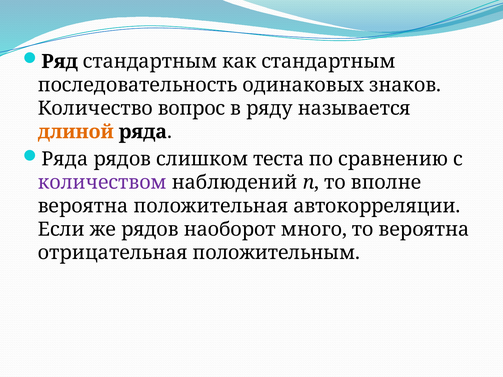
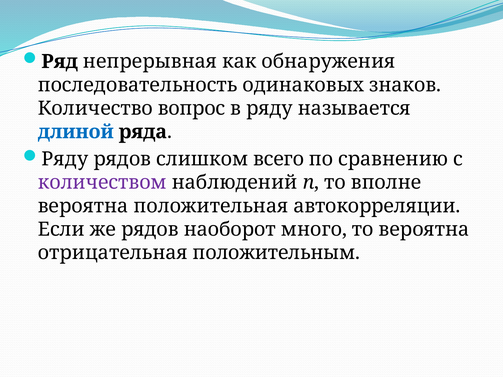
Ряд стандартным: стандартным -> непрерывная (150, 62)
как стандартным: стандартным -> обнаружения (328, 62)
длиной colour: orange -> blue (76, 132)
Ряда: Ряда -> Ряду (65, 159)
теста: теста -> всего (279, 159)
